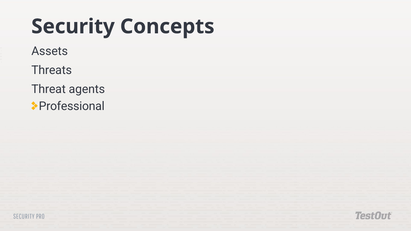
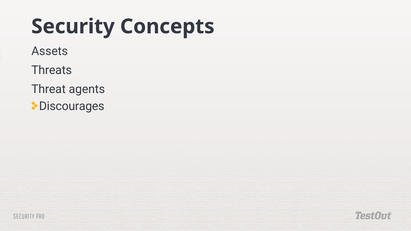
Professional: Professional -> Discourages (72, 106)
